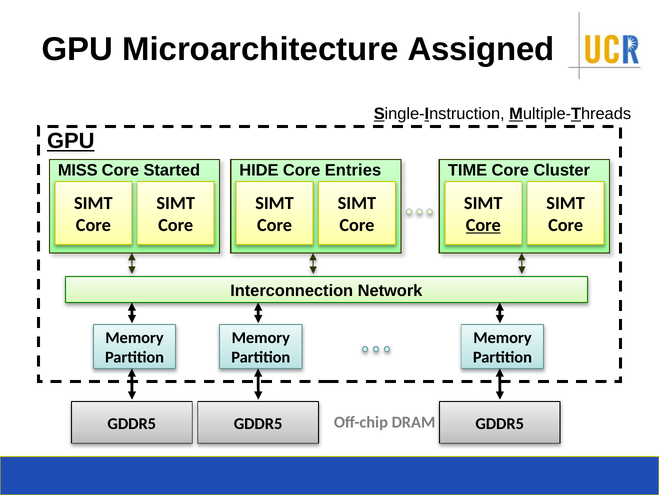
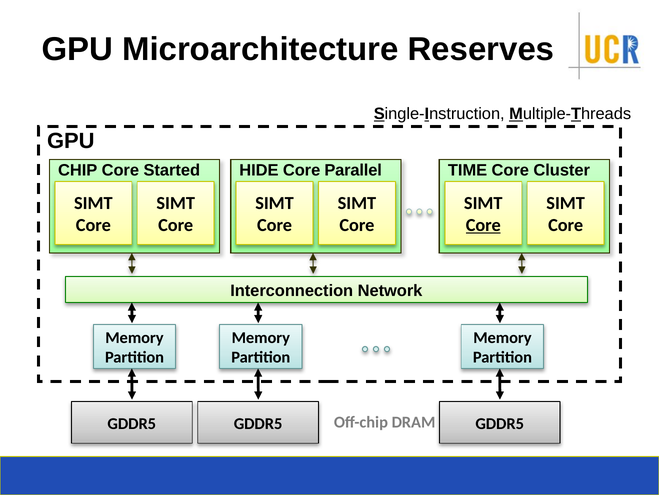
Assigned: Assigned -> Reserves (481, 49)
GPU underline: present -> none (71, 141)
MISS: MISS -> CHIP (78, 170)
Entries: Entries -> Parallel (353, 170)
